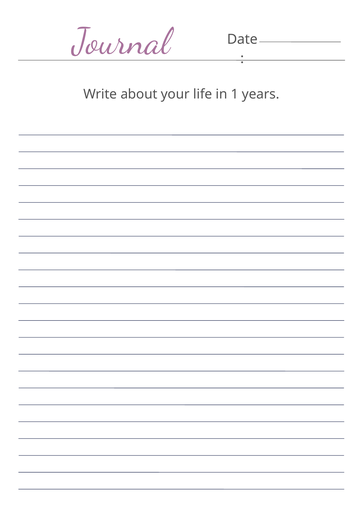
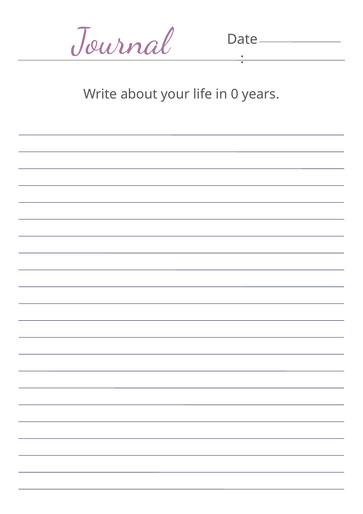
1: 1 -> 0 (235, 94)
